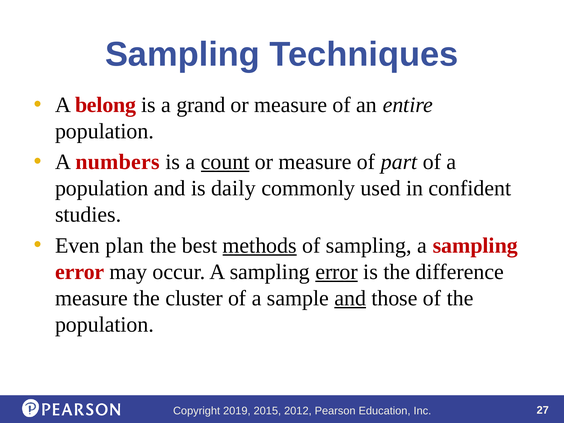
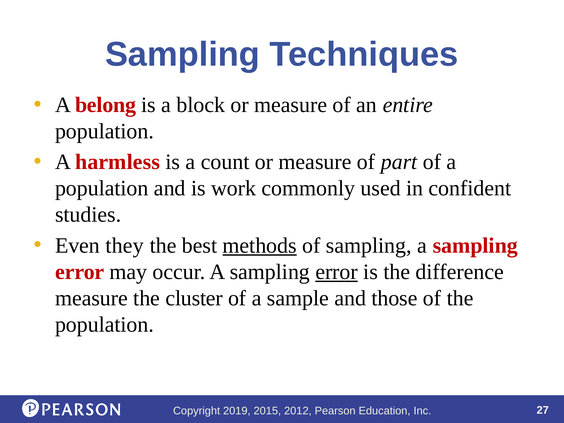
grand: grand -> block (201, 105)
numbers: numbers -> harmless (118, 162)
count underline: present -> none (225, 162)
daily: daily -> work (234, 188)
plan: plan -> they (125, 245)
and underline: present -> none (350, 298)
